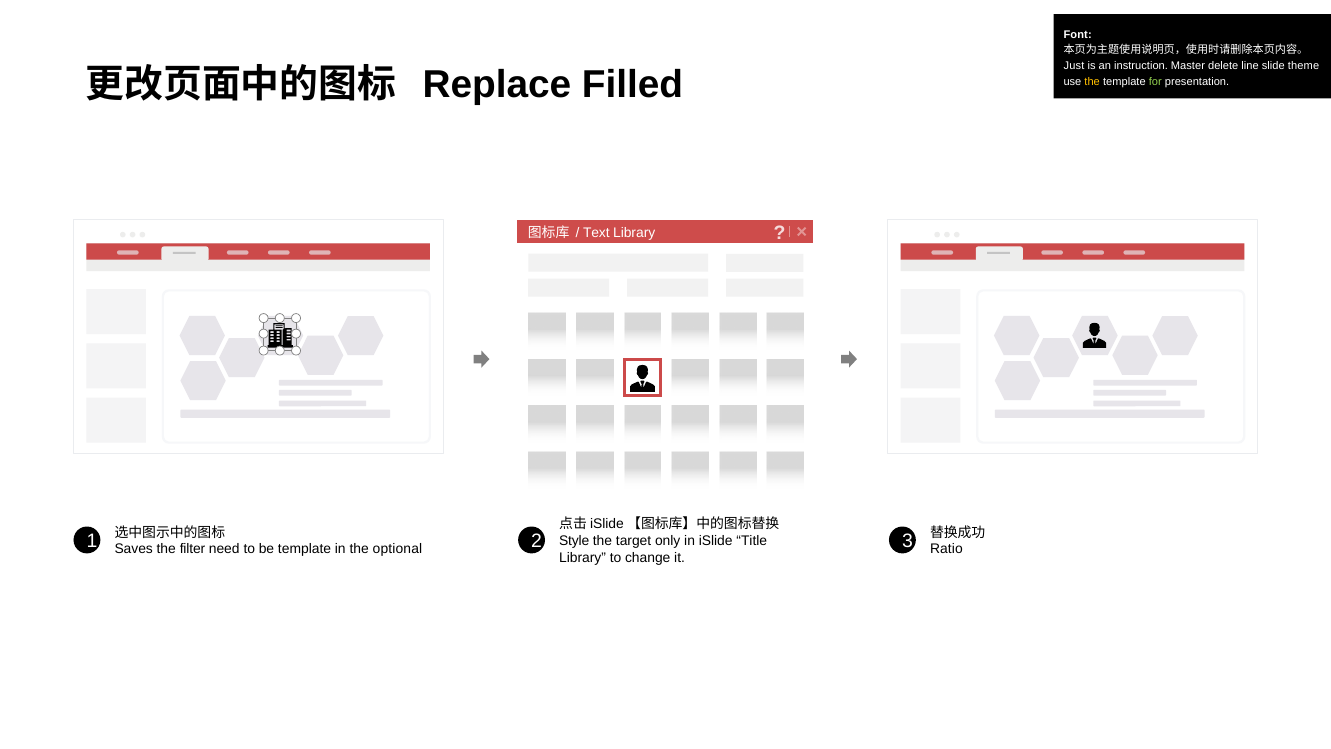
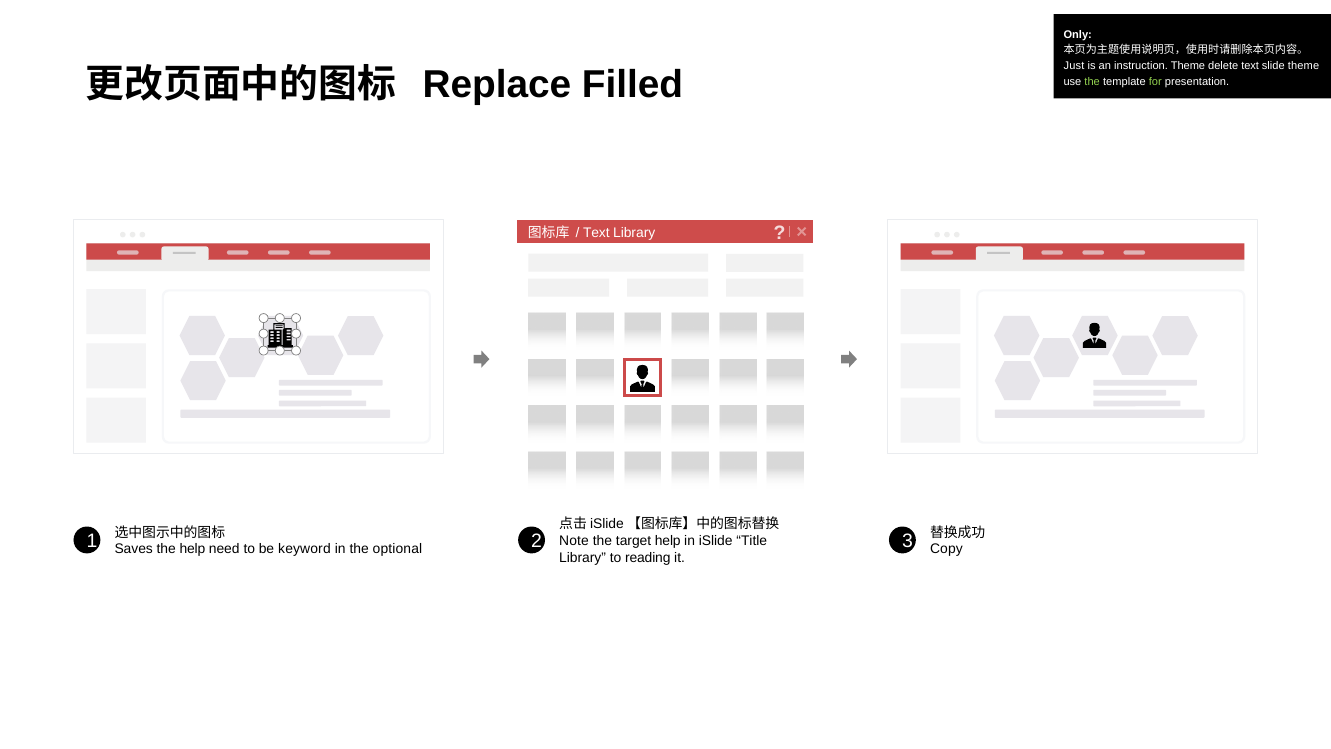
Font: Font -> Only (1078, 34)
instruction Master: Master -> Theme (1188, 66)
delete line: line -> text (1250, 66)
the colour: yellow -> light green (1092, 82)
Style: Style -> Note (574, 541)
target only: only -> help (668, 541)
the filter: filter -> help (192, 549)
be template: template -> keyword (304, 549)
Ratio: Ratio -> Copy (946, 549)
change: change -> reading (648, 557)
